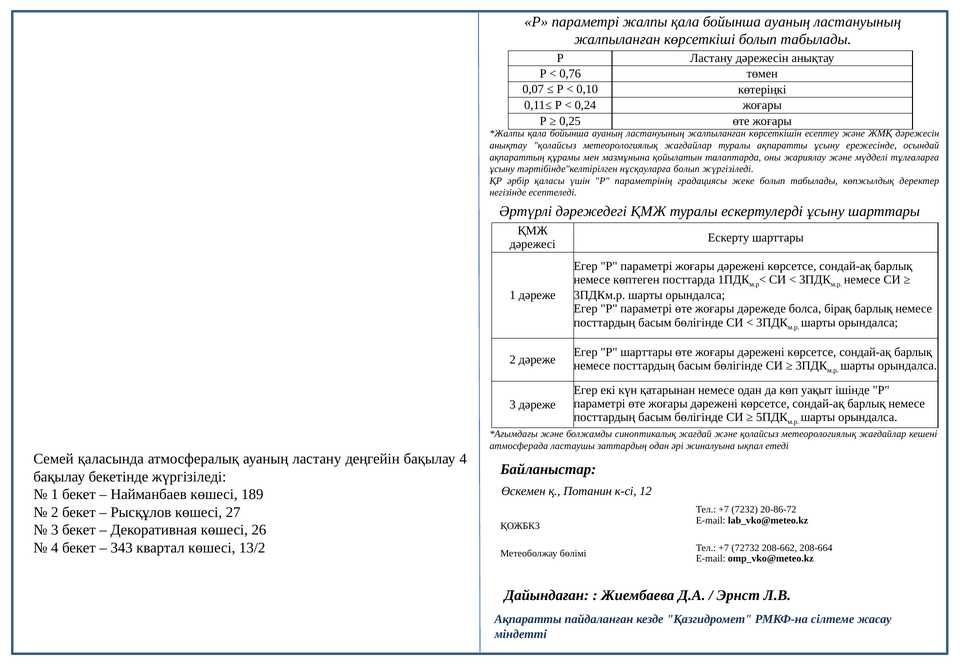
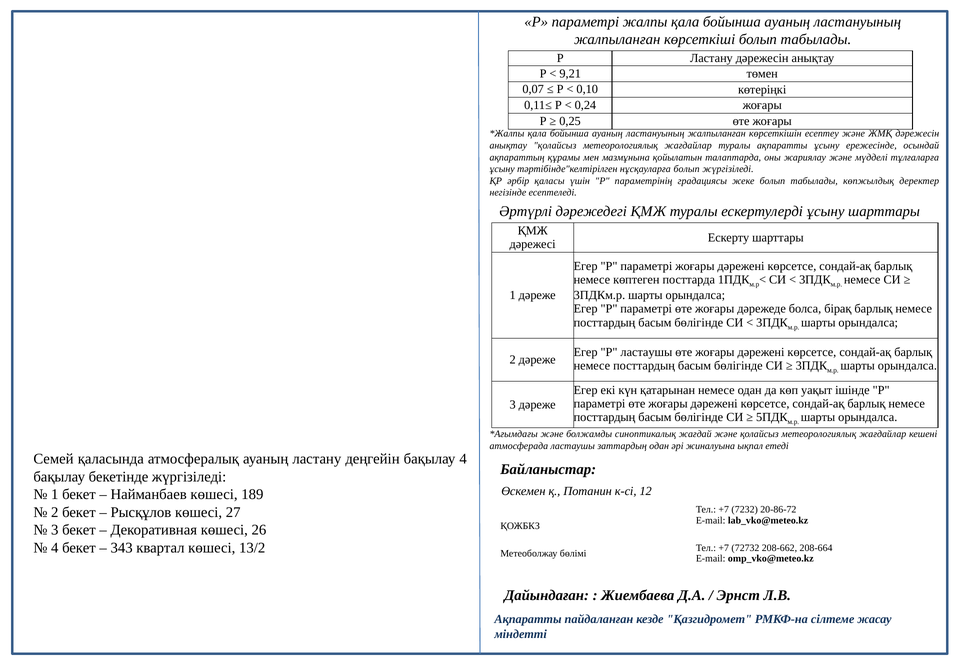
0,76: 0,76 -> 9,21 (570, 73)
Р шарттары: шарттары -> ластаушы (646, 352)
